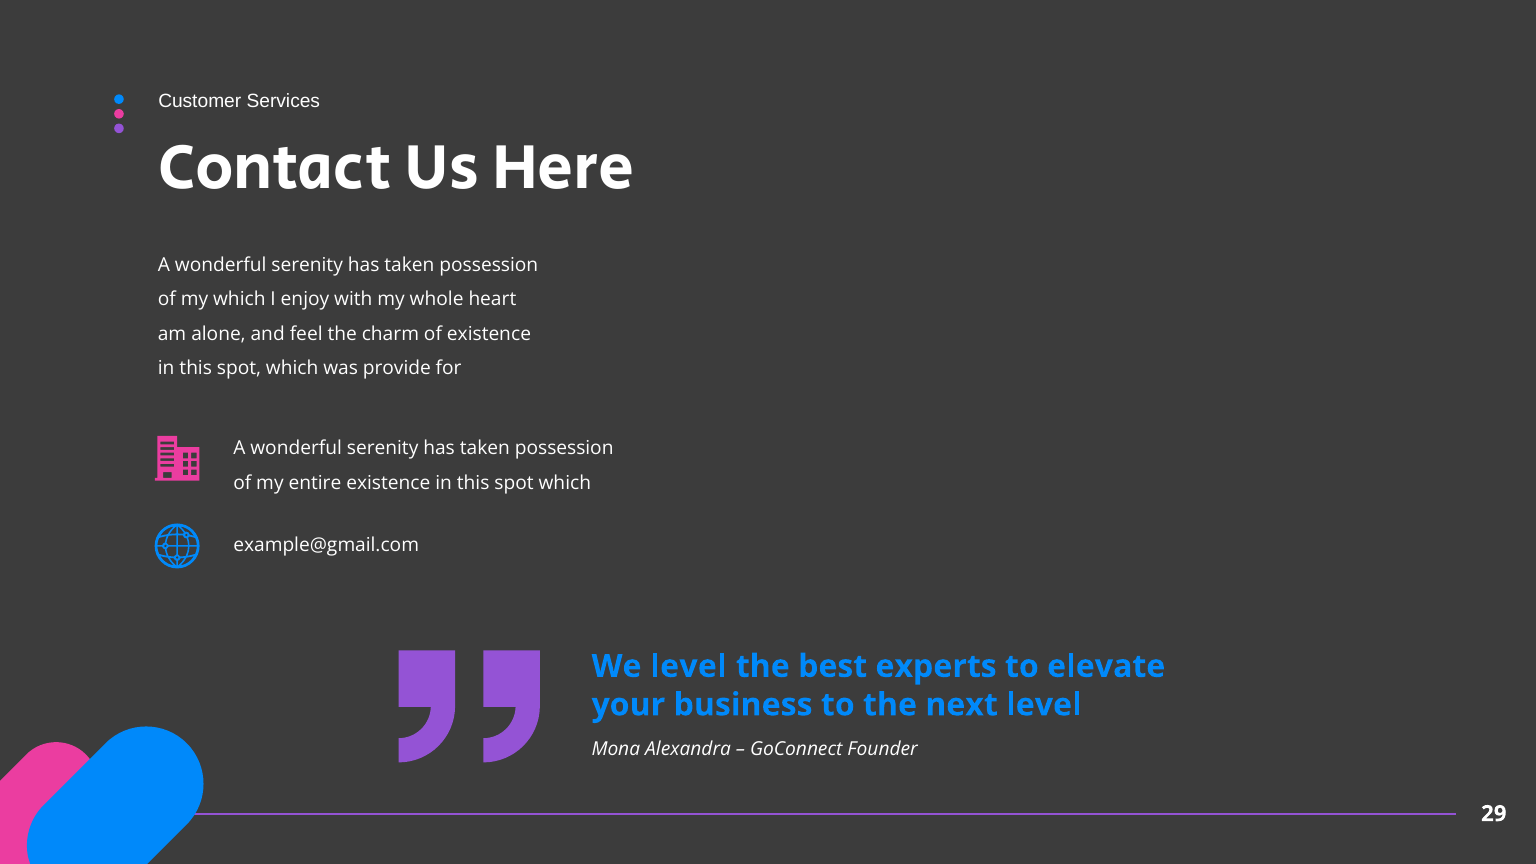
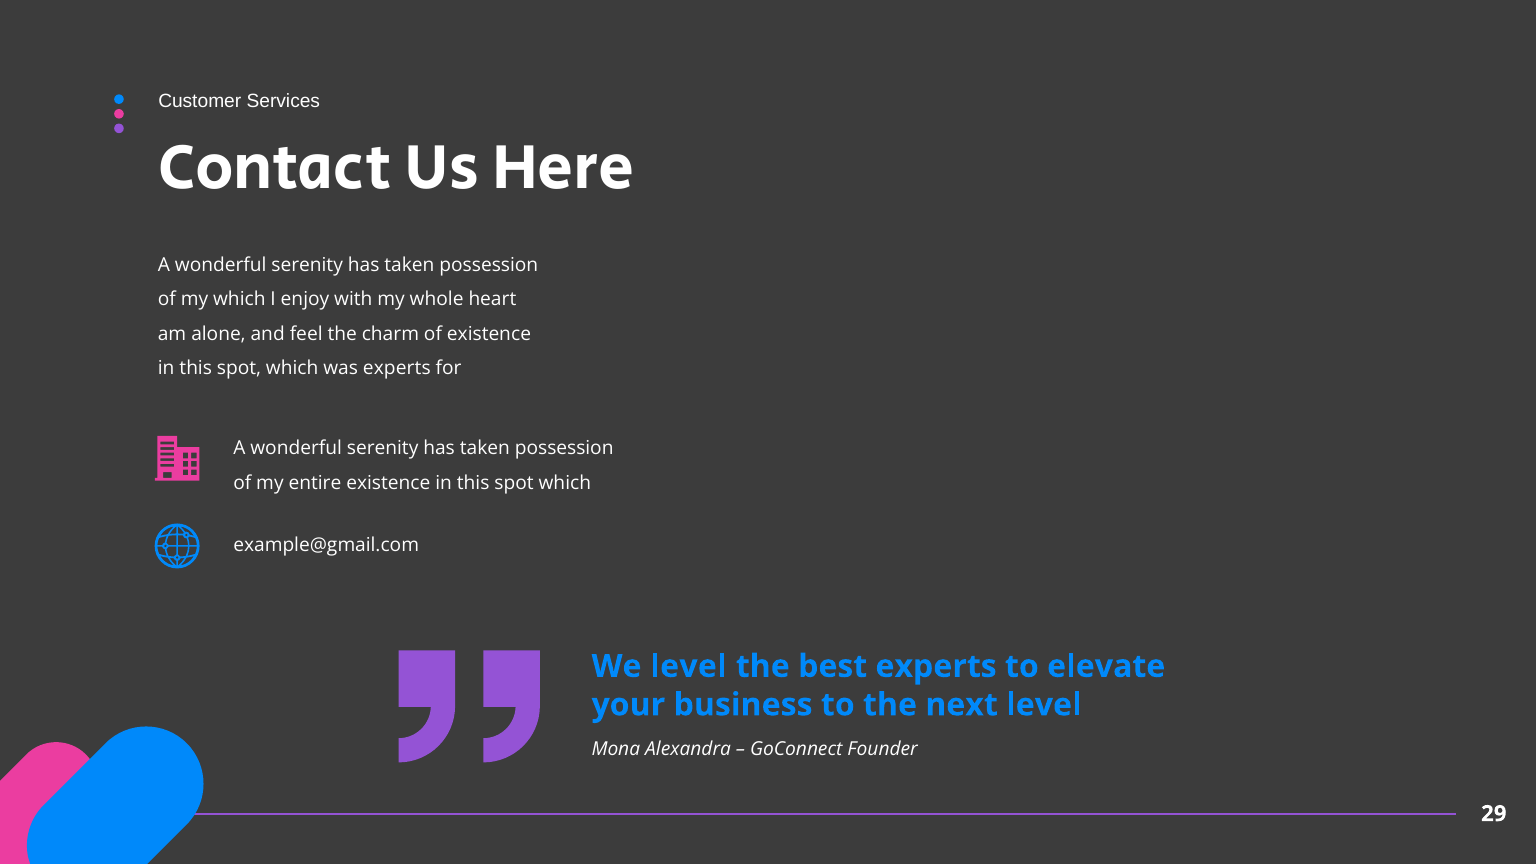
was provide: provide -> experts (397, 368)
